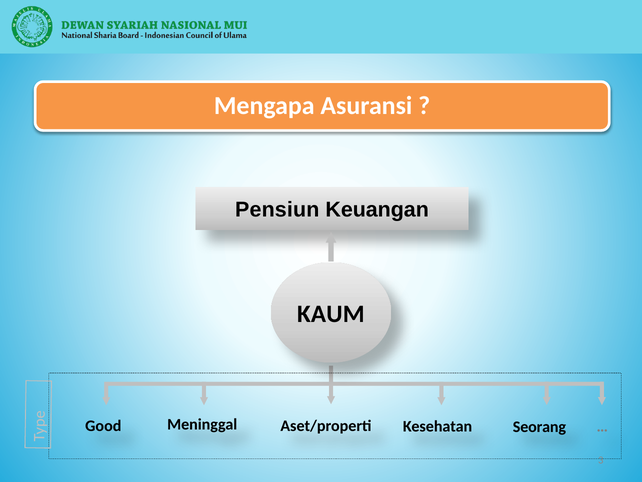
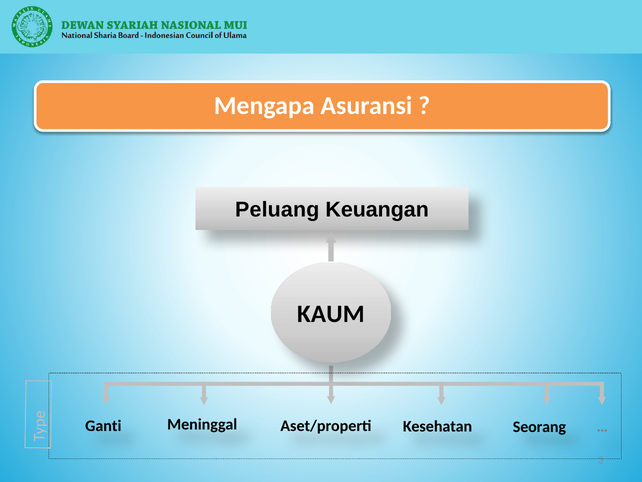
Pensiun: Pensiun -> Peluang (277, 210)
Good: Good -> Ganti (103, 426)
